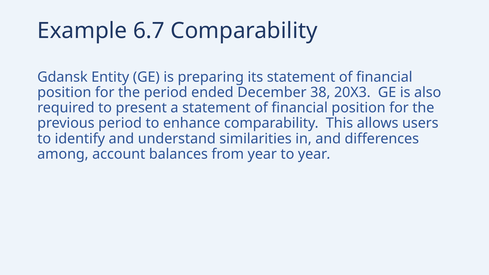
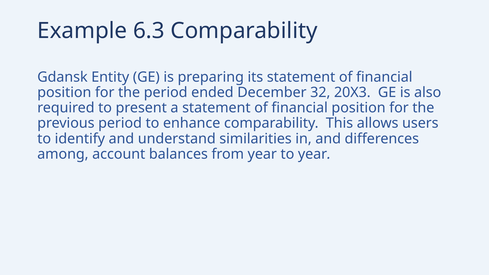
6.7: 6.7 -> 6.3 (149, 31)
38: 38 -> 32 (320, 92)
